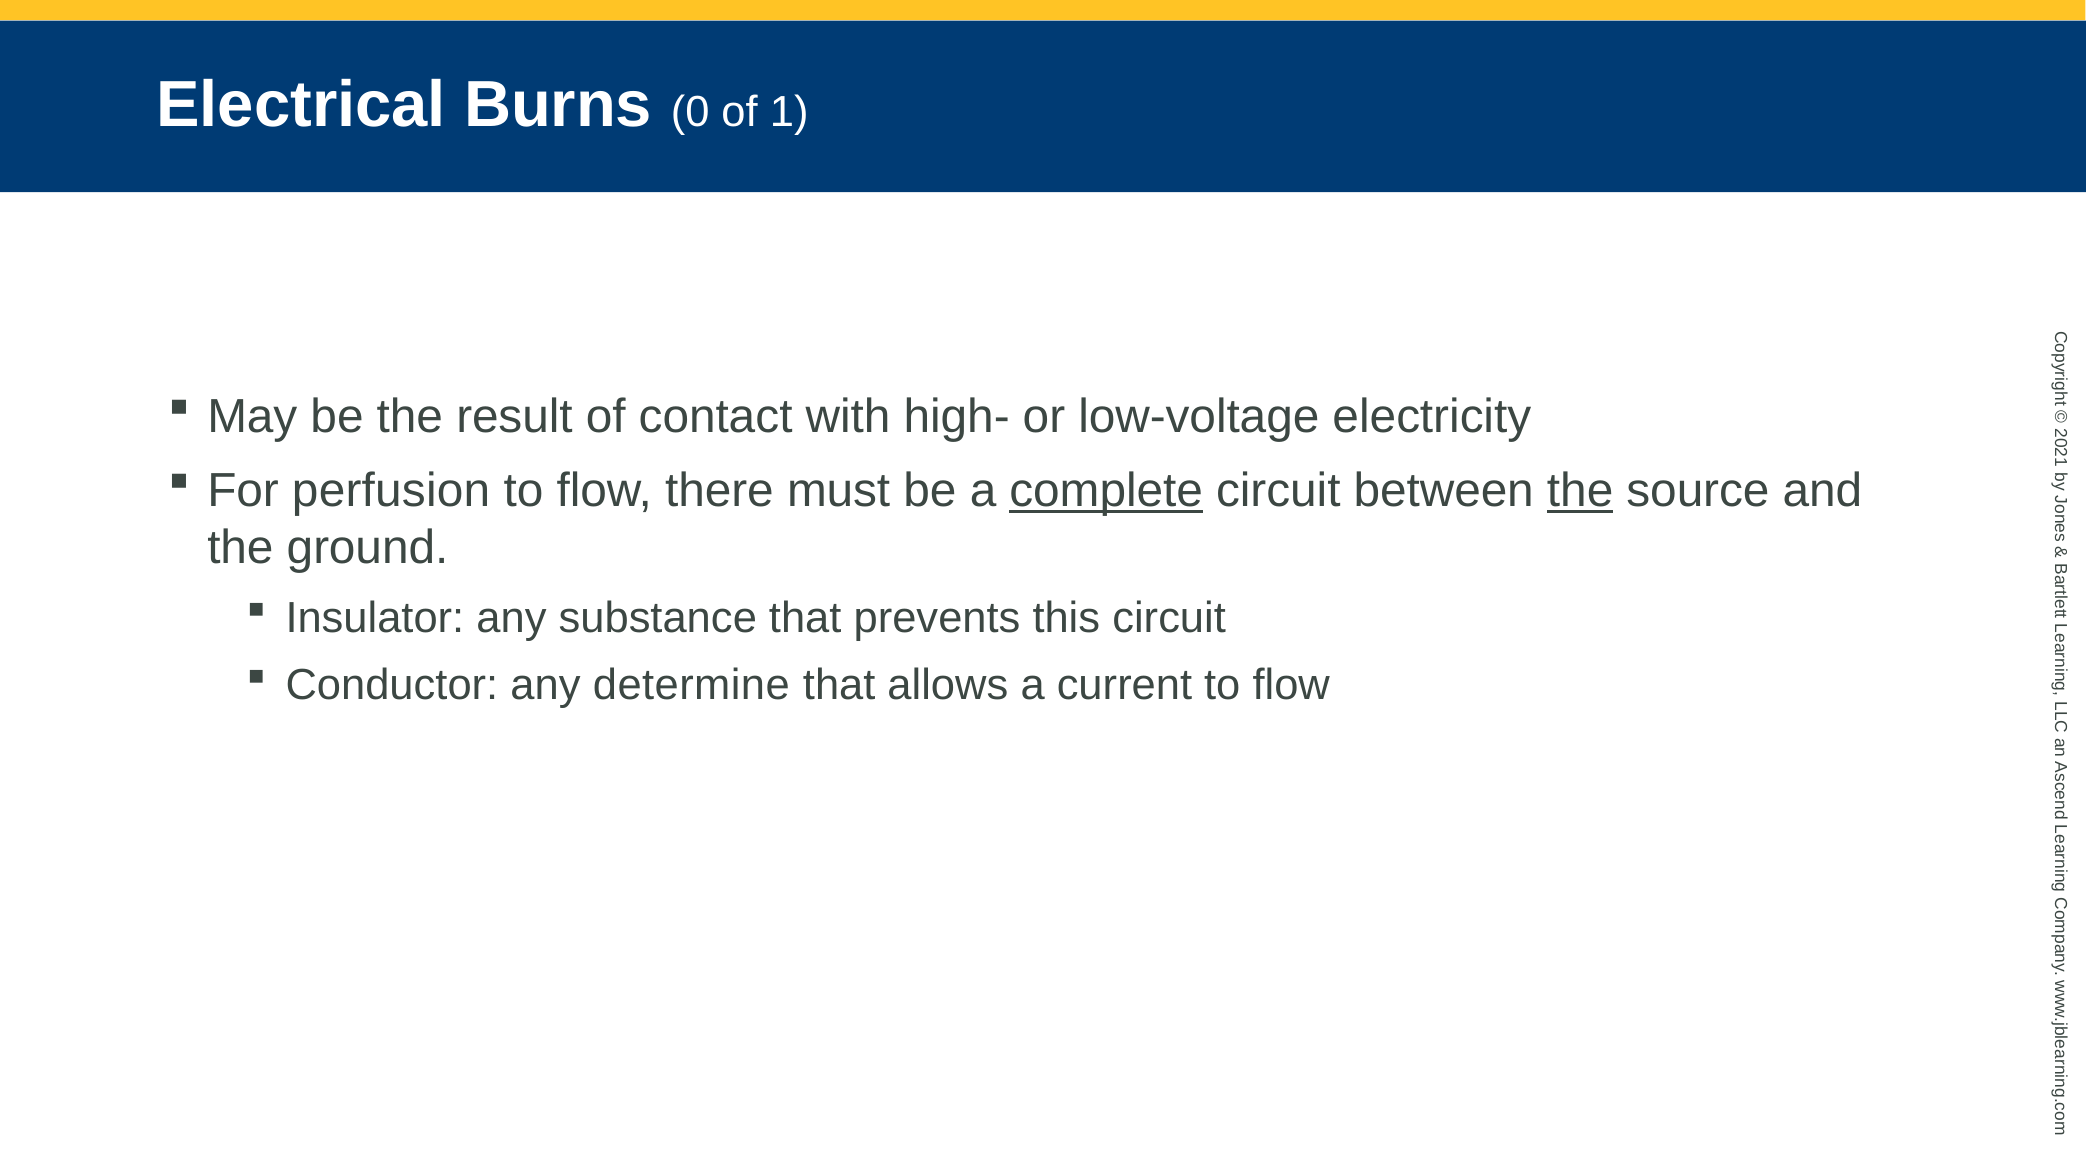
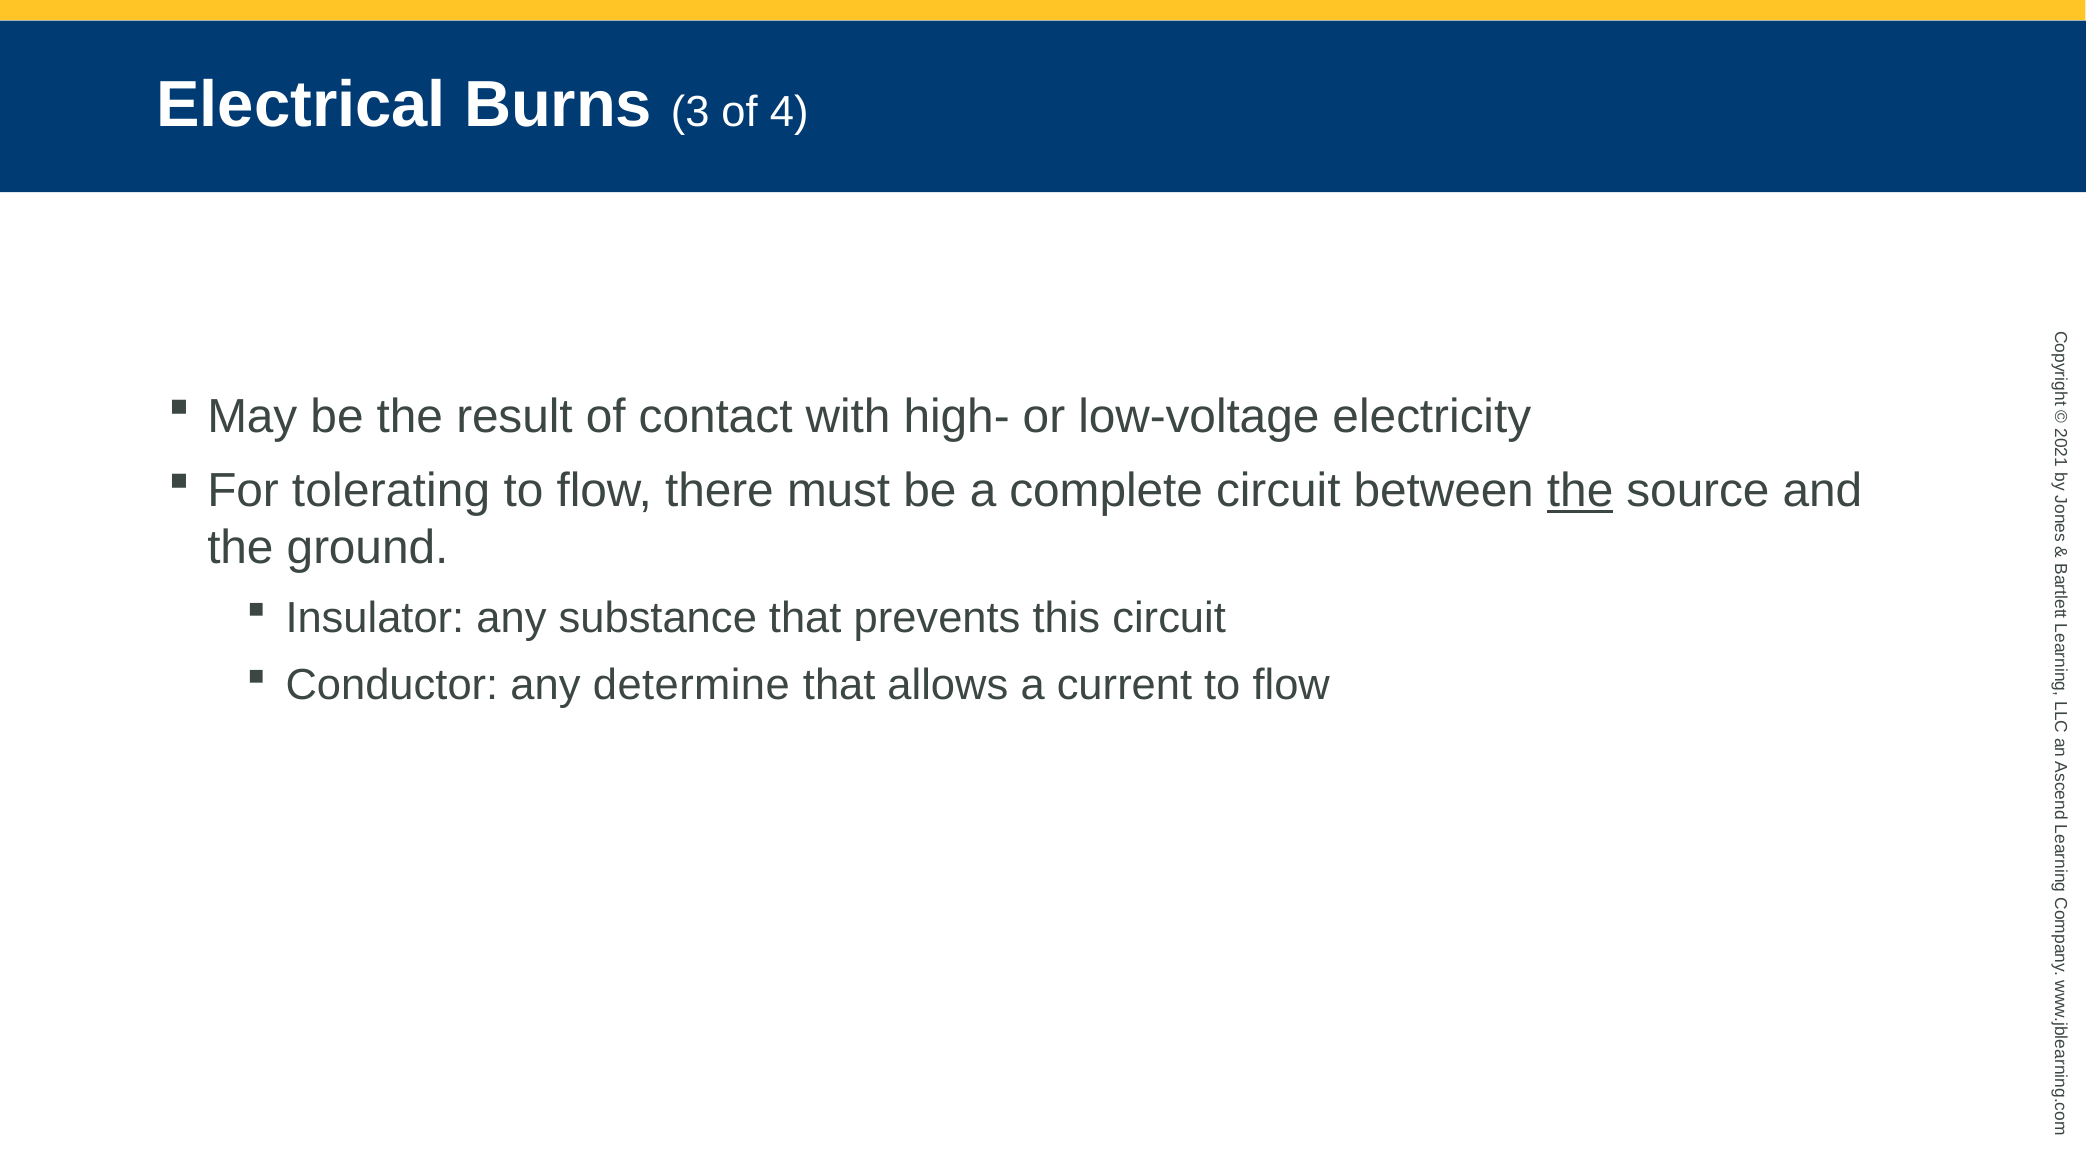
Burns 0: 0 -> 3 (690, 112)
of 1: 1 -> 4 (789, 112)
perfusion: perfusion -> tolerating (391, 491)
complete underline: present -> none (1106, 491)
